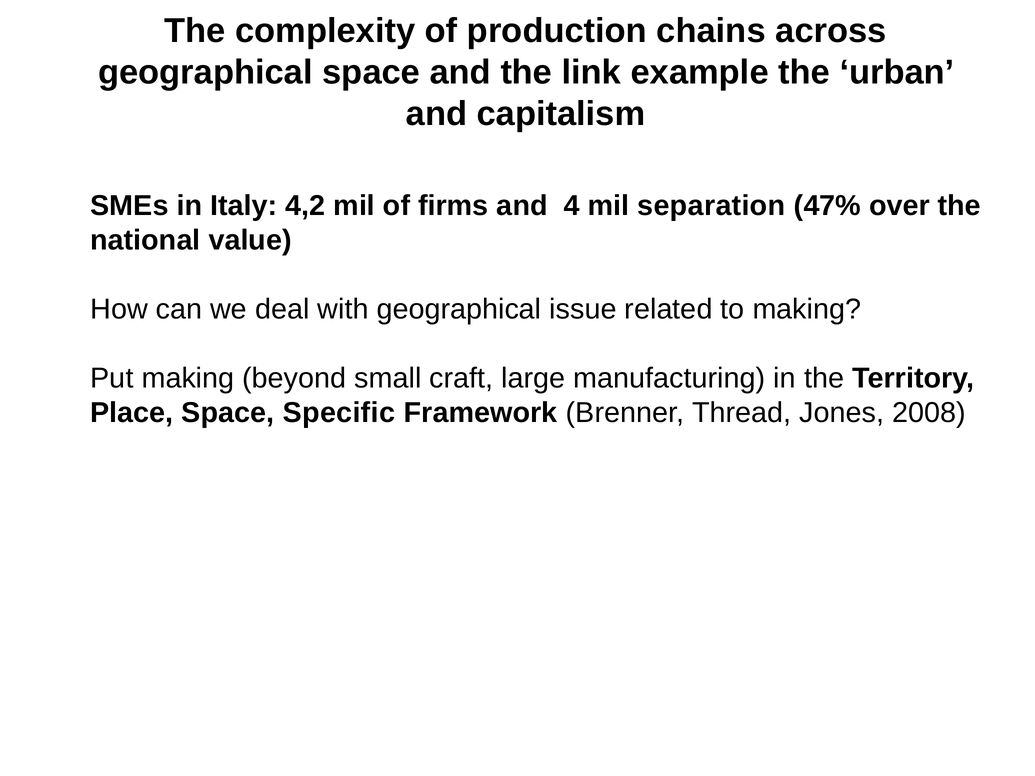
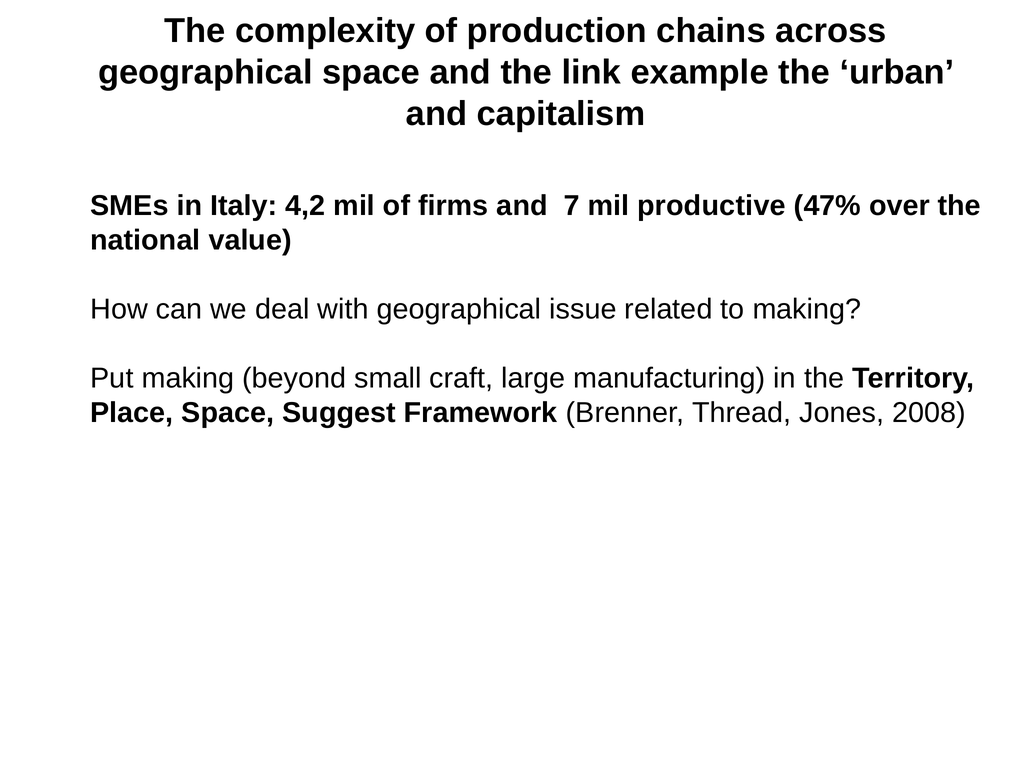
4: 4 -> 7 (572, 206)
separation: separation -> productive (711, 206)
Specific: Specific -> Suggest (339, 413)
